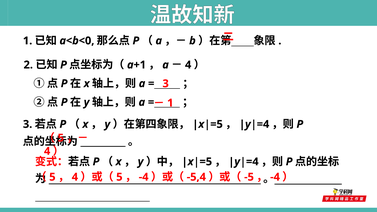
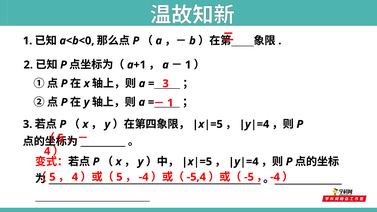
4: 4 -> 1 (188, 65)
